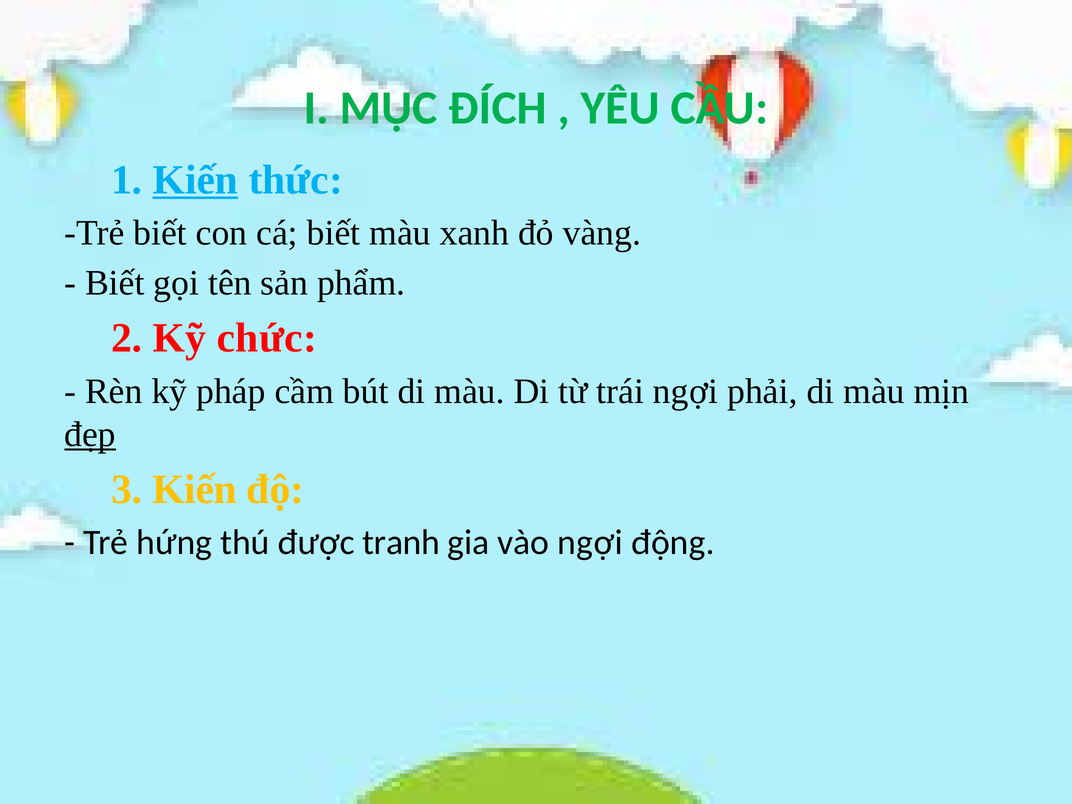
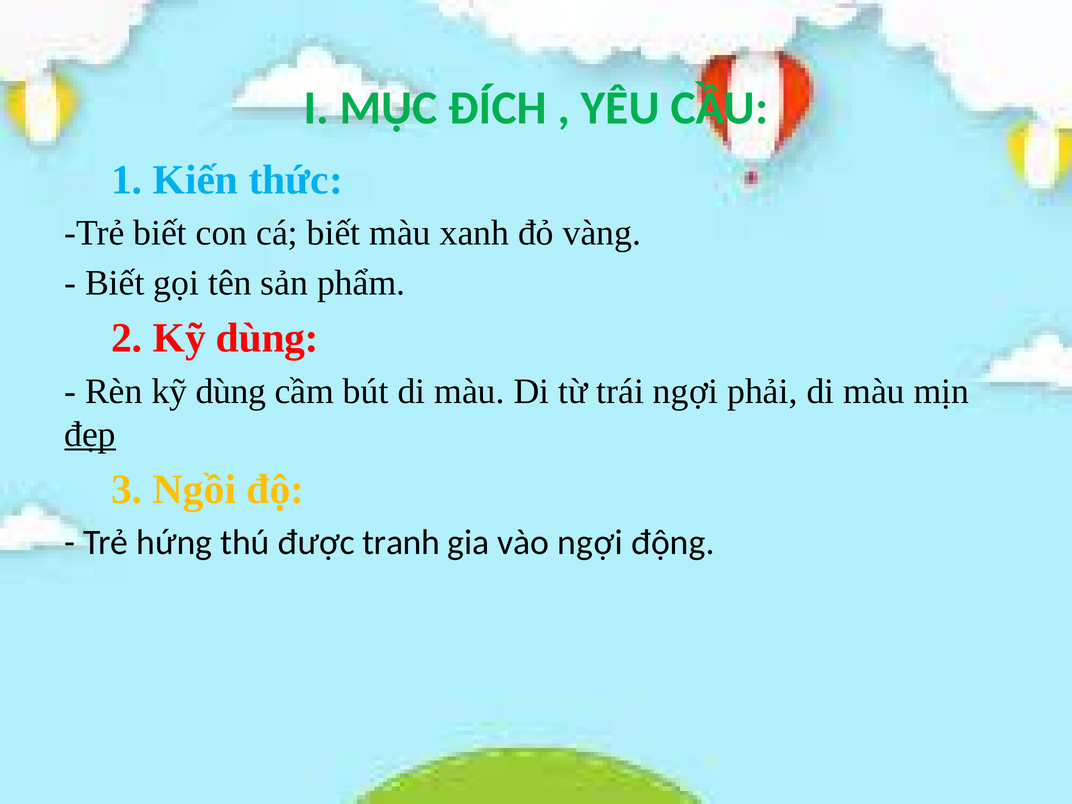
Kiến underline: present -> none (195, 180)
2 Kỹ chức: chức -> dùng (267, 338)
Rèn kỹ pháp: pháp -> dùng (231, 391)
3 Kiến: Kiến -> Ngồi (194, 489)
